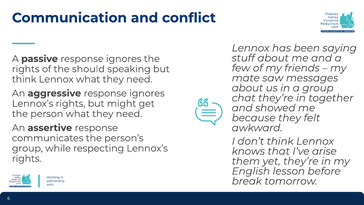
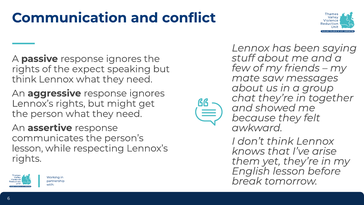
should: should -> expect (88, 69)
group: group -> lesson (27, 148)
